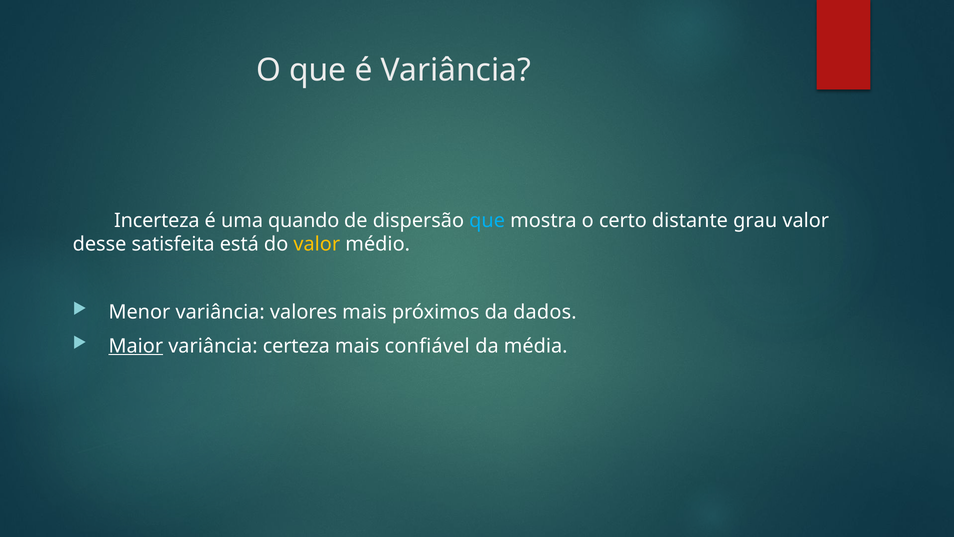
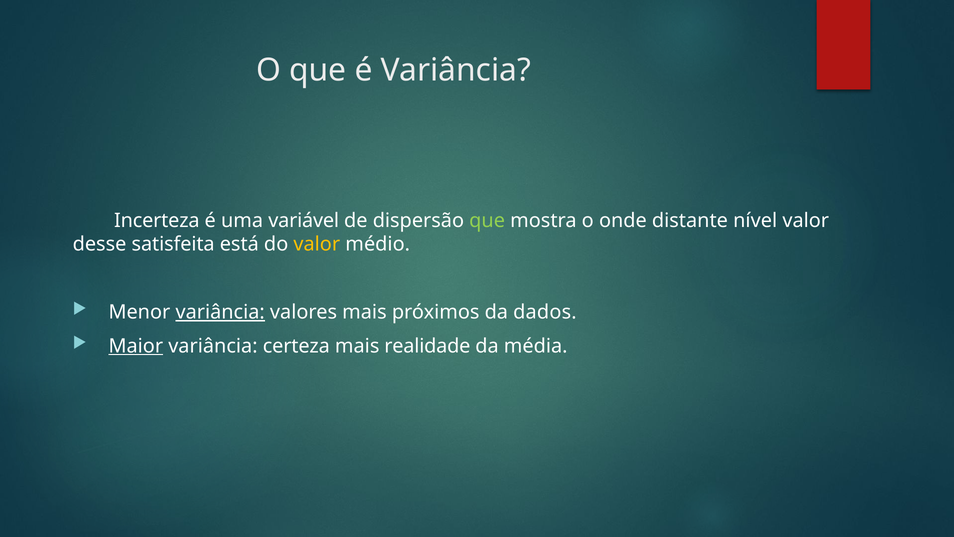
quando: quando -> variável (304, 220)
que colour: light blue -> light green (487, 220)
certo: certo -> onde (623, 220)
grau: grau -> nível (755, 220)
variância underline: none -> present (220, 312)
confiável: confiável -> realidade (427, 346)
